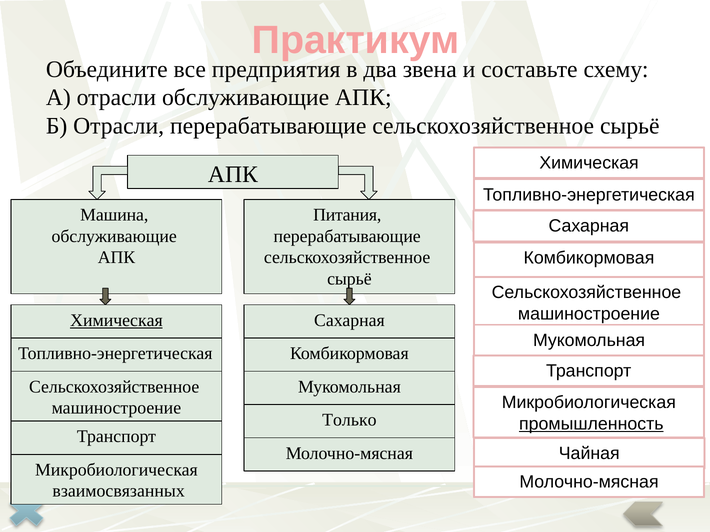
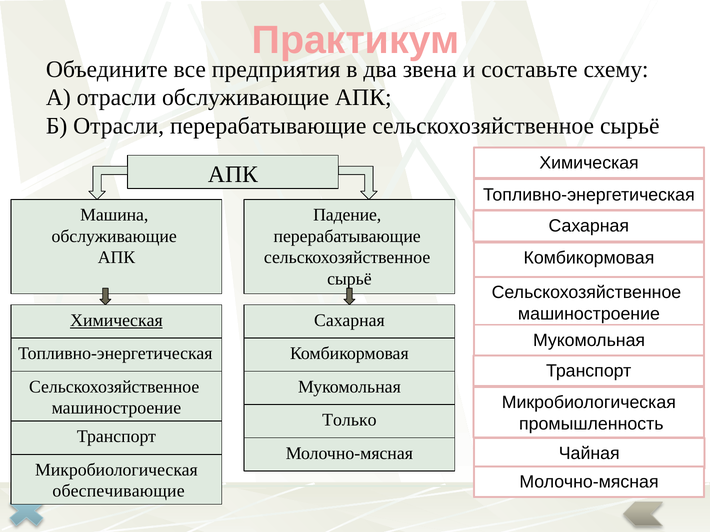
Питания: Питания -> Падение (347, 215)
промышленность underline: present -> none (591, 424)
взаимосвязанных: взаимосвязанных -> обеспечивающие (119, 492)
